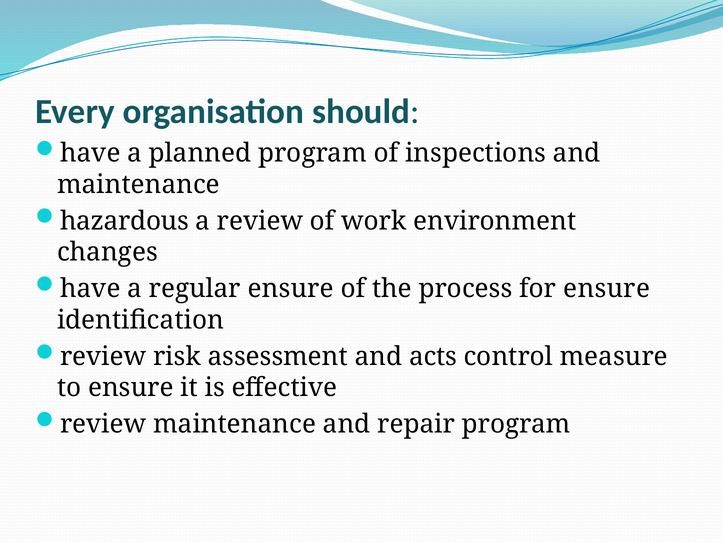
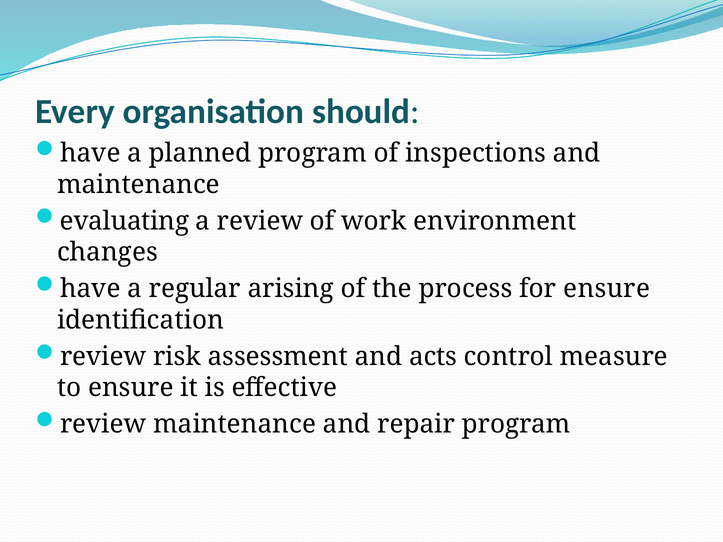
hazardous: hazardous -> evaluating (124, 221)
regular ensure: ensure -> arising (291, 289)
